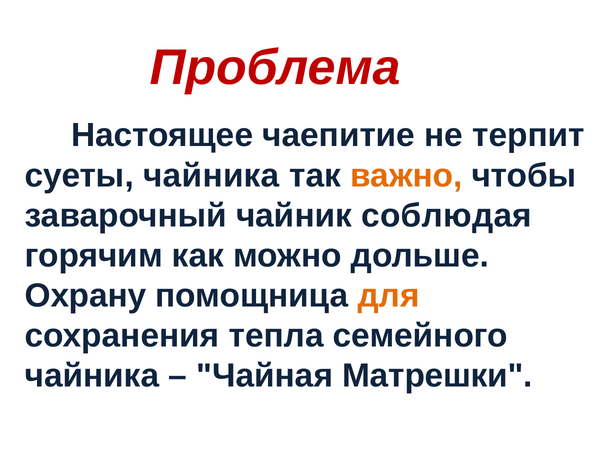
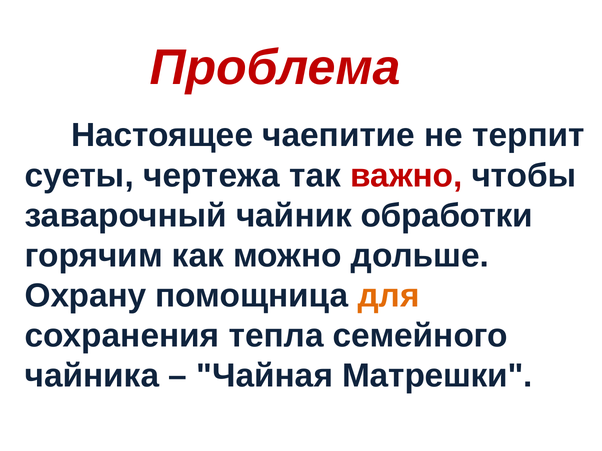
суеты чайника: чайника -> чертежа (211, 176)
важно colour: orange -> red (406, 176)
соблюдая: соблюдая -> обработки (447, 216)
